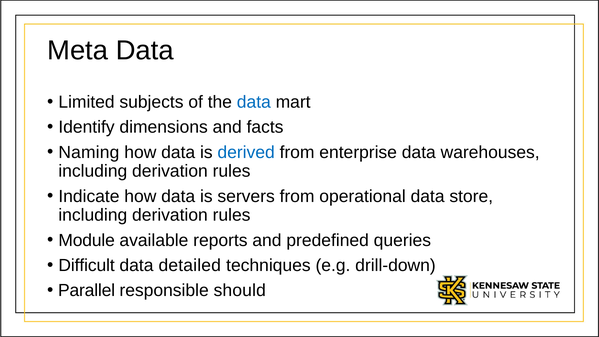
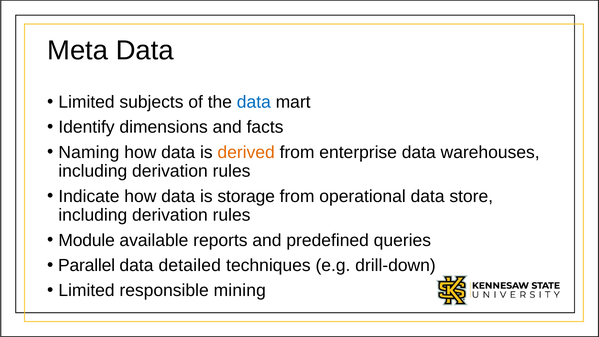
derived colour: blue -> orange (246, 152)
servers: servers -> storage (246, 196)
Difficult: Difficult -> Parallel (87, 265)
Parallel: Parallel -> Limited (87, 290)
should: should -> mining (240, 290)
